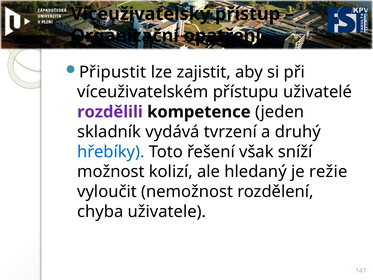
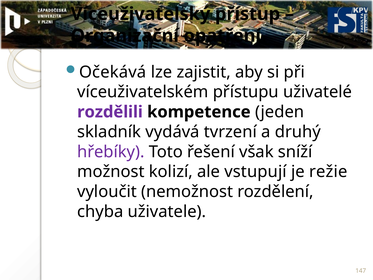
Připustit: Připustit -> Očekává (113, 72)
hřebíky colour: blue -> purple (111, 152)
hledaný: hledaný -> vstupují (256, 172)
